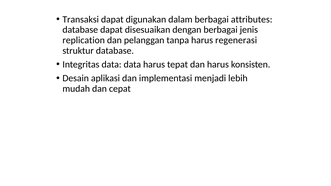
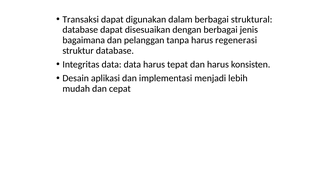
attributes: attributes -> struktural (252, 19)
replication: replication -> bagaimana (84, 40)
